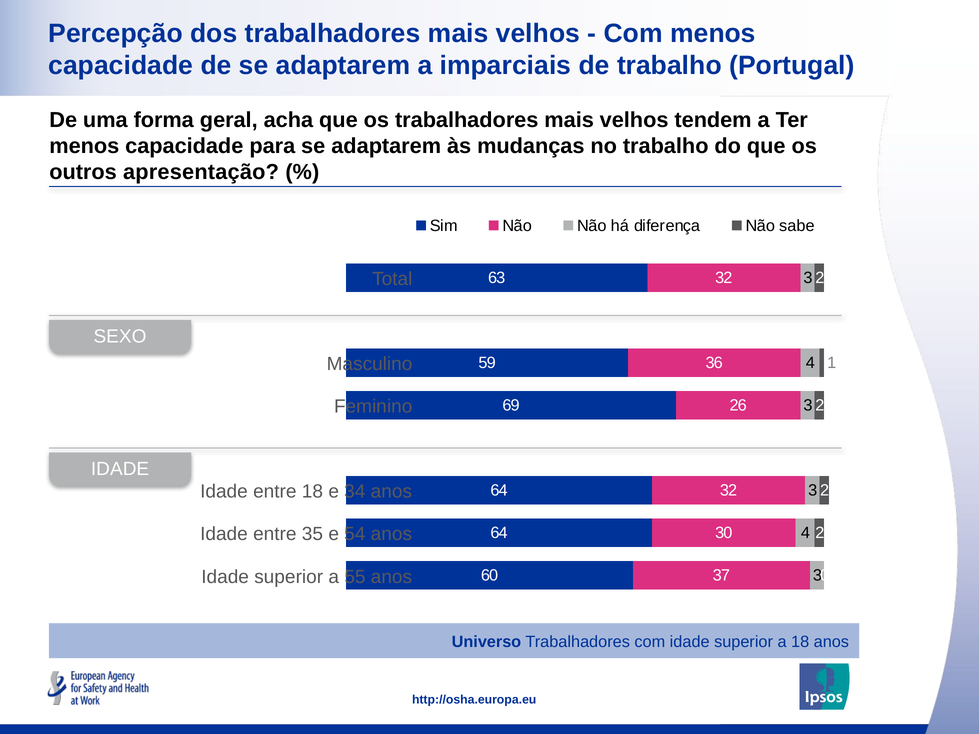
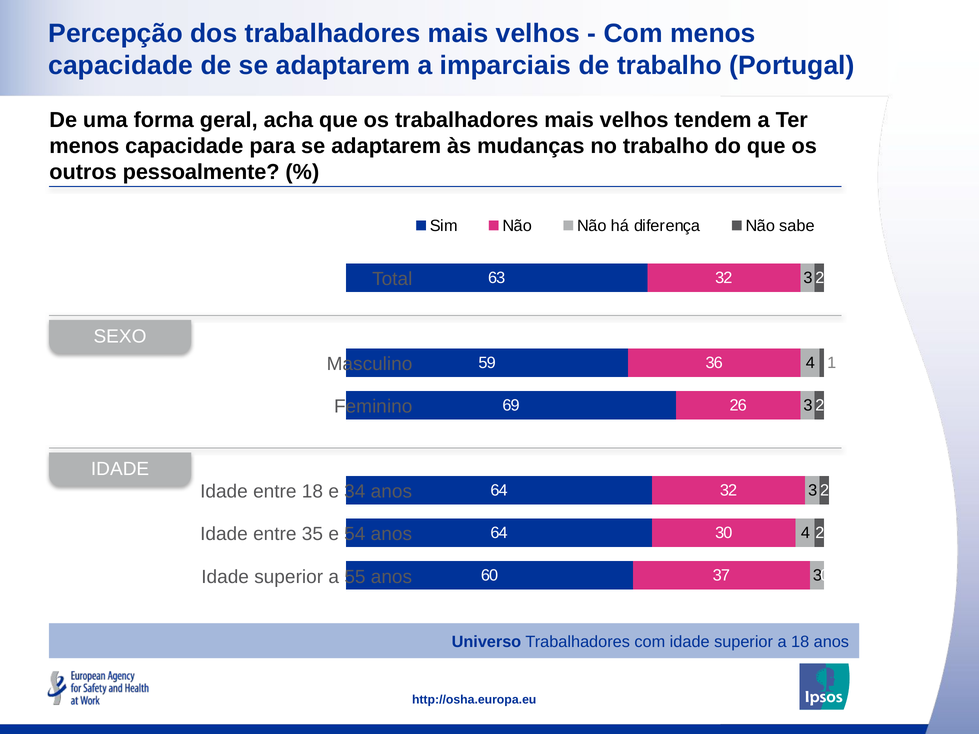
apresentação: apresentação -> pessoalmente (201, 172)
